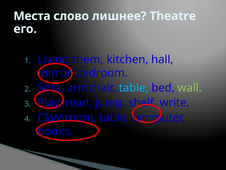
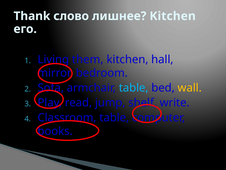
Места: Места -> Thank (32, 16)
лишнее Theatre: Theatre -> Kitchen (173, 16)
wall colour: light green -> yellow (190, 88)
